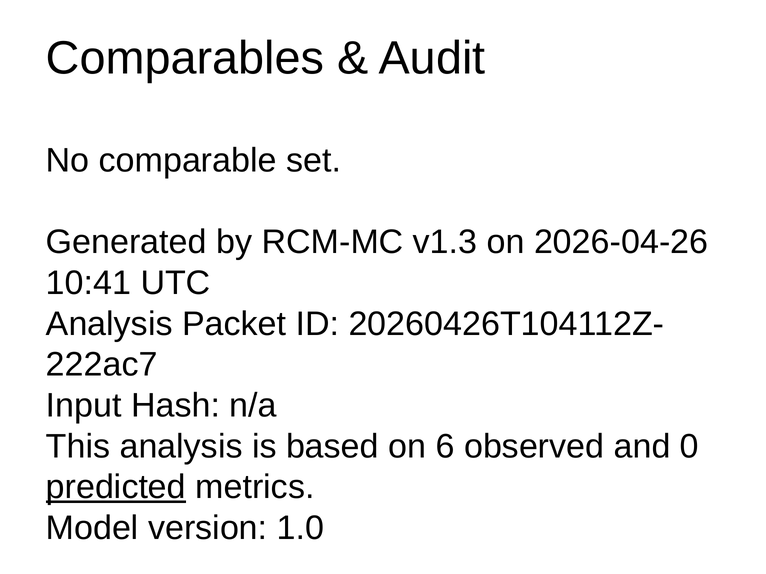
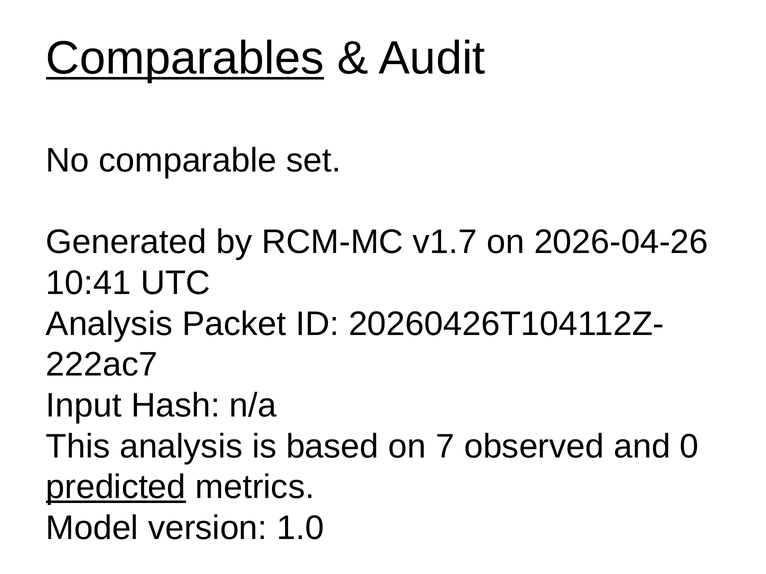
Comparables underline: none -> present (185, 58)
v1.3: v1.3 -> v1.7 (445, 242)
6: 6 -> 7 (445, 447)
